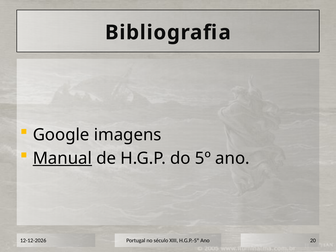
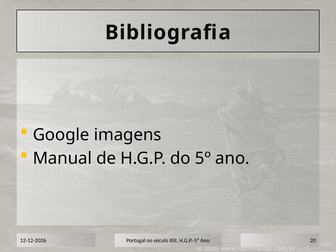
Manual underline: present -> none (62, 158)
